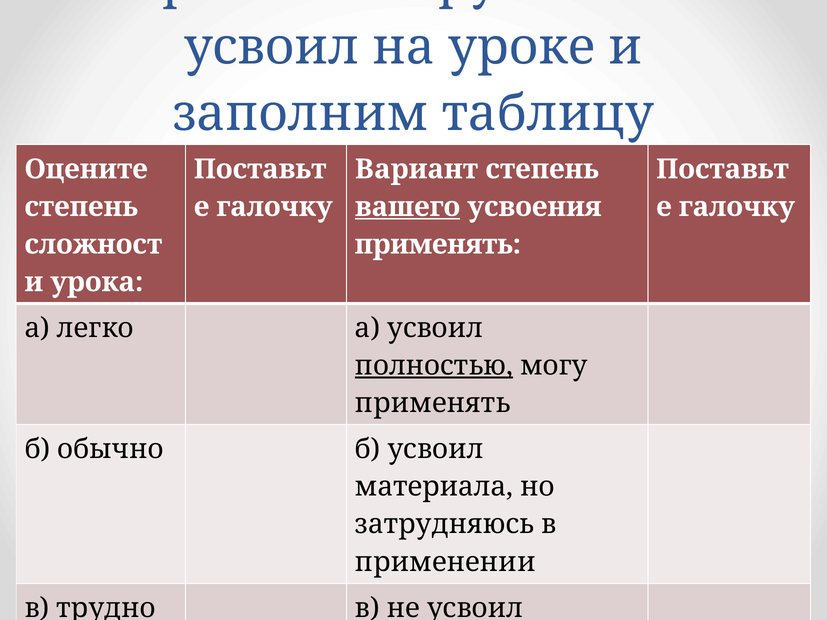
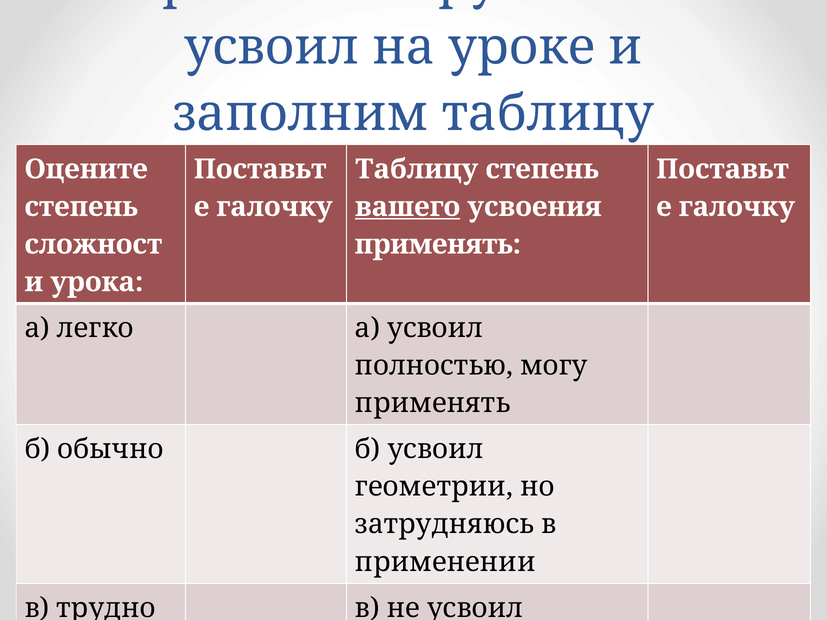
Вариант: Вариант -> Таблицу (417, 169)
полностью underline: present -> none (434, 366)
материала: материала -> геометрии (434, 487)
